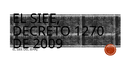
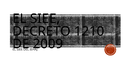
1270: 1270 -> 1210 (89, 31)
